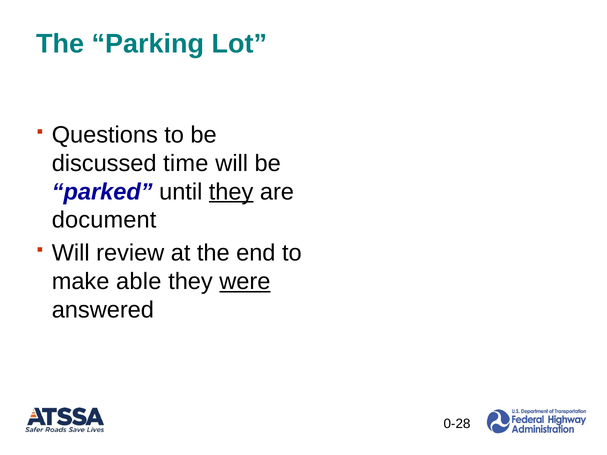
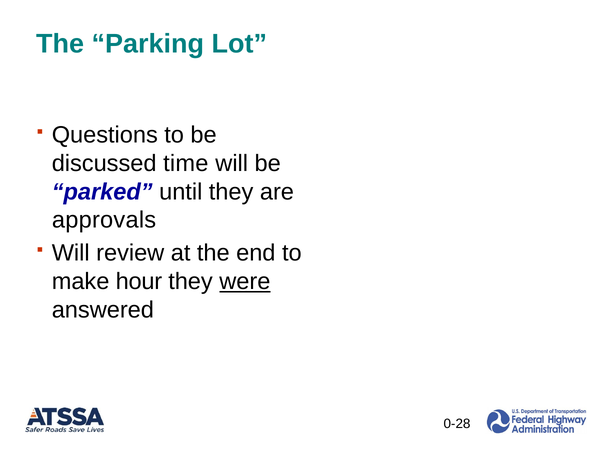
they underline: present -> none (231, 192)
document: document -> approvals (104, 220)
able: able -> hour (139, 282)
